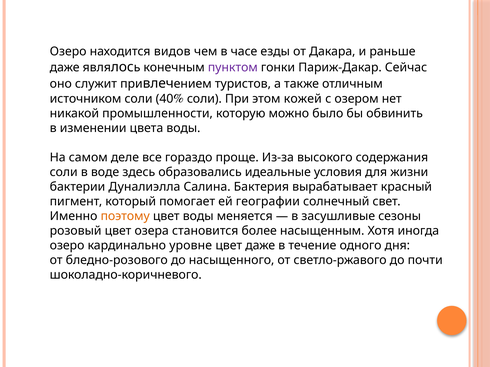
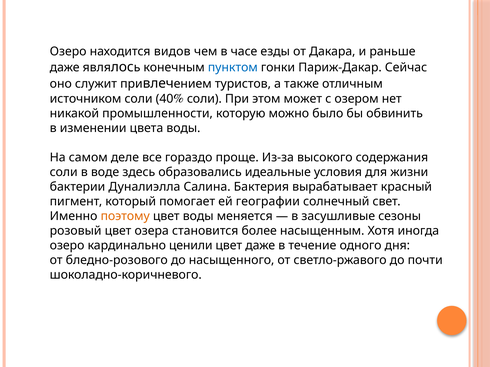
пунктом colour: purple -> blue (233, 68)
кожей: кожей -> может (303, 99)
уровне: уровне -> ценили (191, 246)
